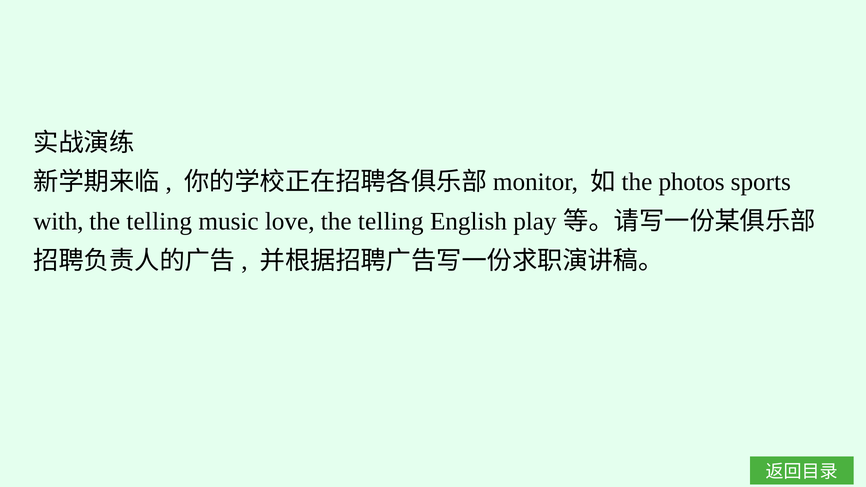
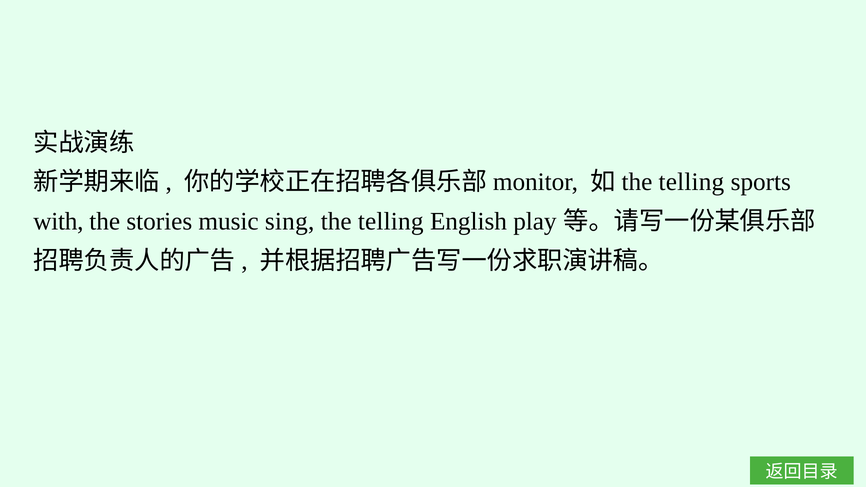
photos: photos -> telling (691, 182)
telling: telling -> stories (159, 222)
love: love -> sing (290, 222)
